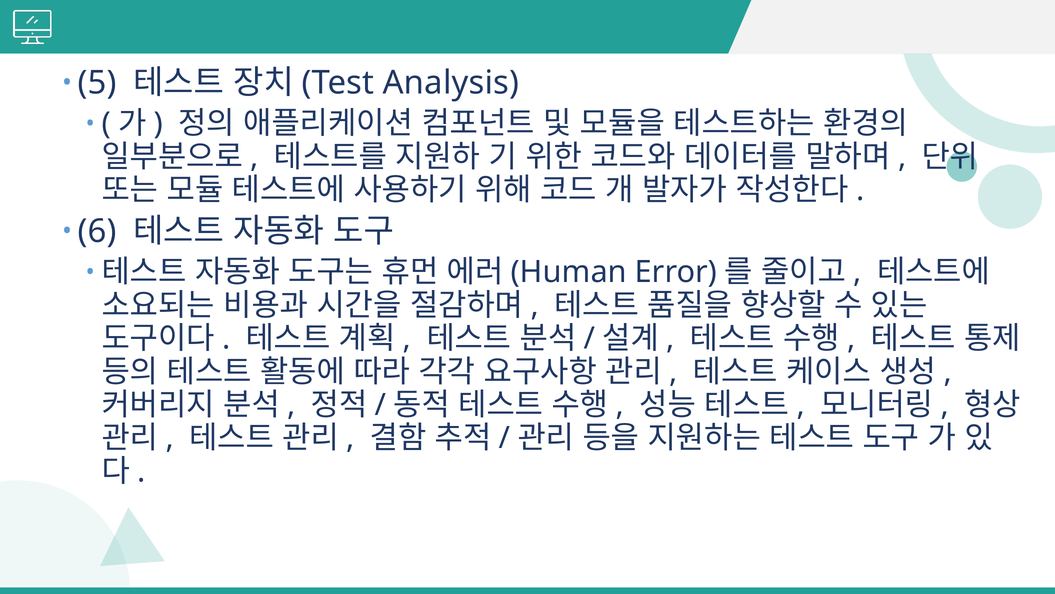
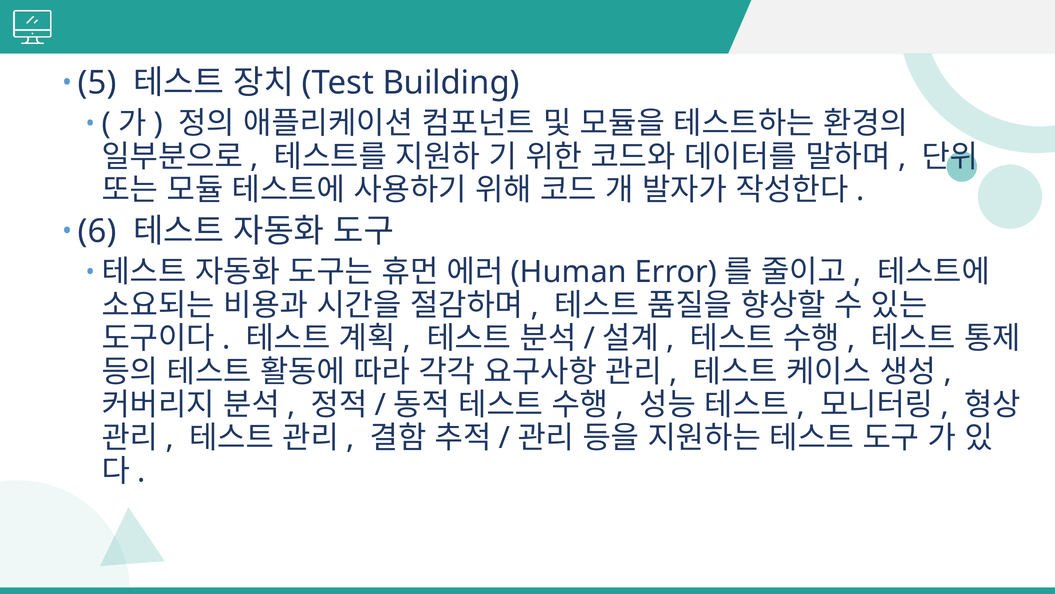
Analysis: Analysis -> Building (451, 83)
